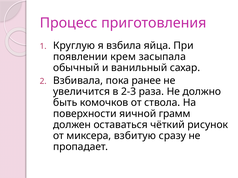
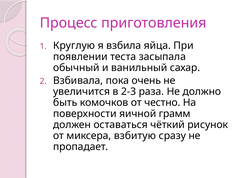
крем: крем -> теста (123, 57)
ранее: ранее -> очень (146, 81)
ствола: ствола -> честно (162, 103)
